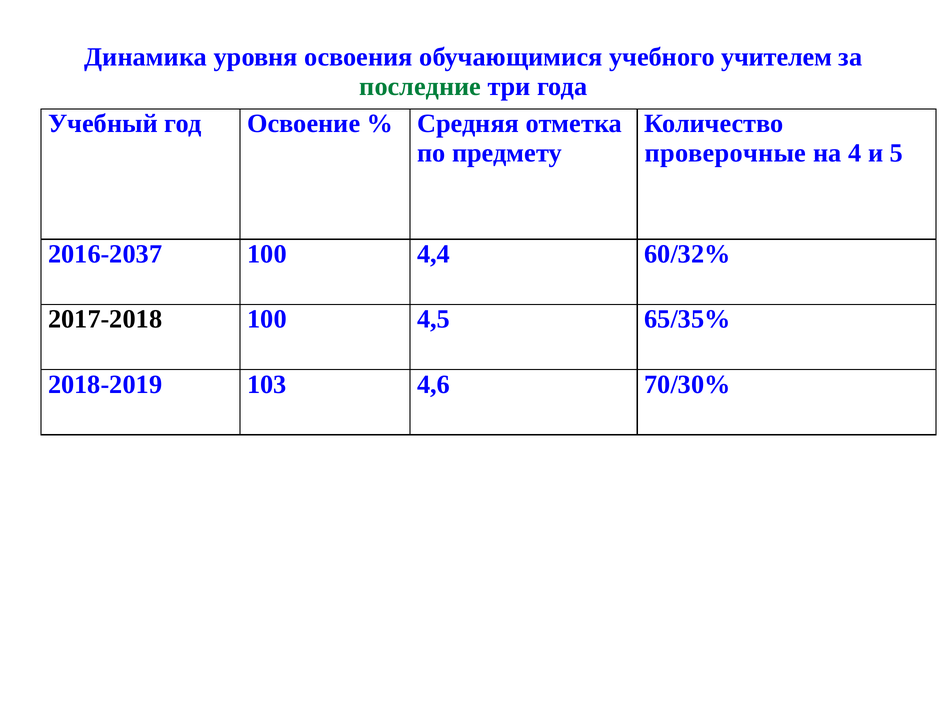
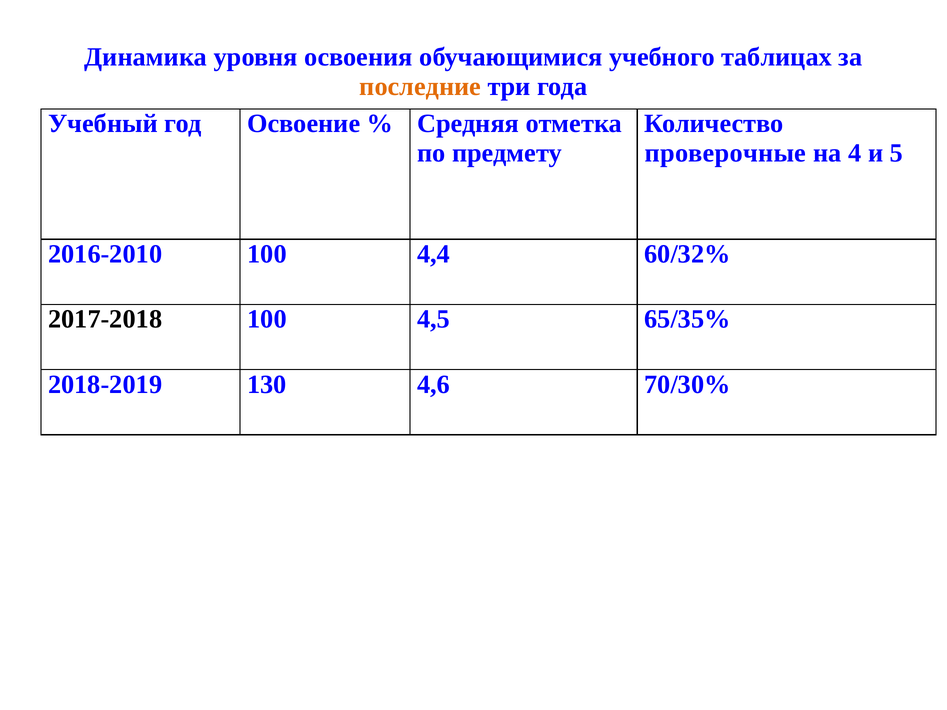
учителем: учителем -> таблицах (777, 57)
последние colour: green -> orange (420, 86)
2016-2037: 2016-2037 -> 2016-2010 (105, 254)
103: 103 -> 130 (267, 385)
